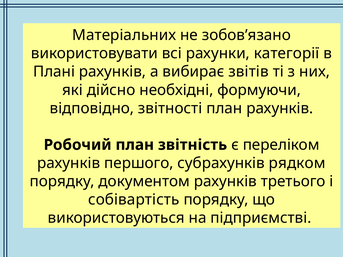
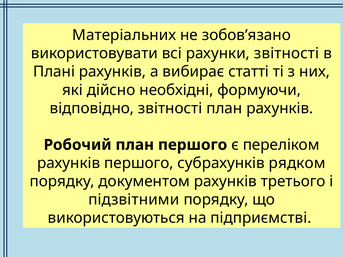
рахунки категорії: категорії -> звітності (287, 53)
звітів: звітів -> статті (249, 72)
план звітність: звітність -> першого (193, 145)
собівартість: собівартість -> підзвітними (134, 200)
